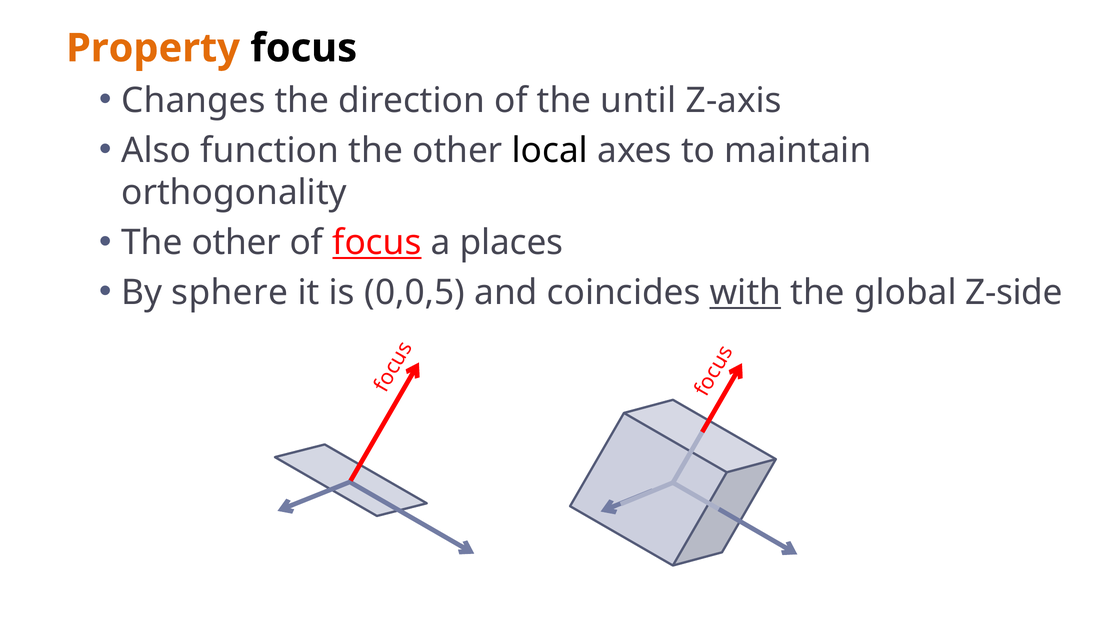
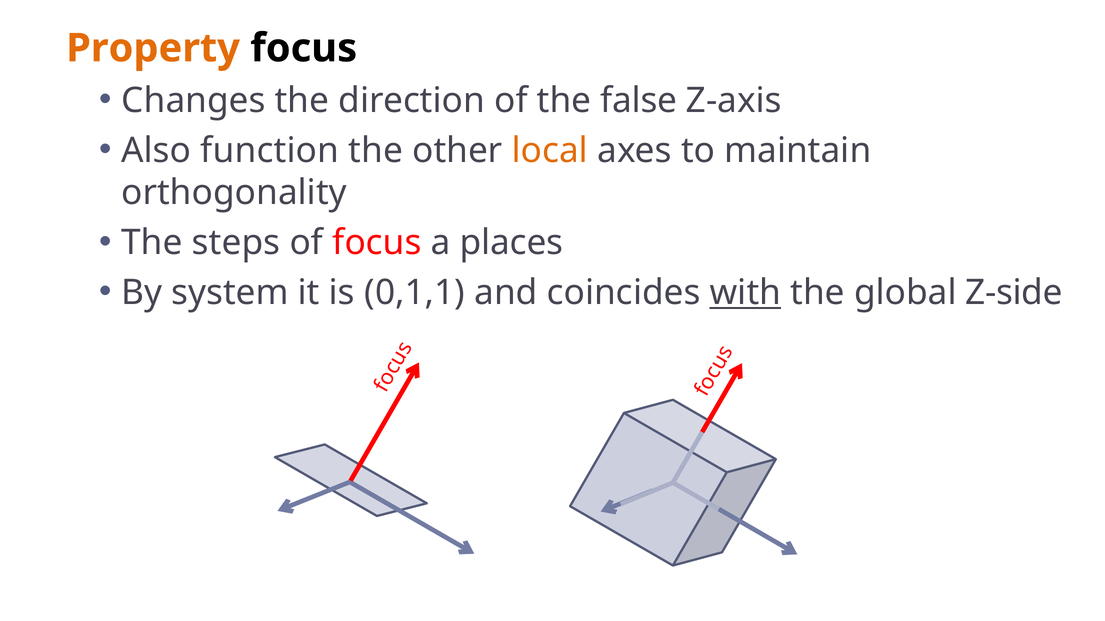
until: until -> false (639, 101)
local colour: black -> orange (550, 151)
other: other -> steps (236, 243)
focus underline: present -> none (377, 243)
sphere: sphere -> system (230, 293)
0,0,5: 0,0,5 -> 0,1,1 (415, 293)
